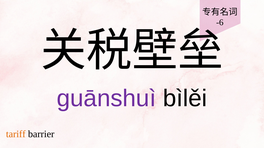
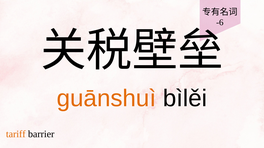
guānshuì colour: purple -> orange (106, 99)
